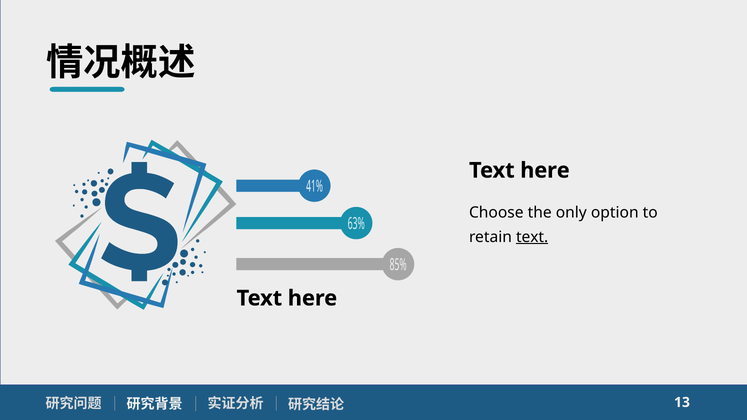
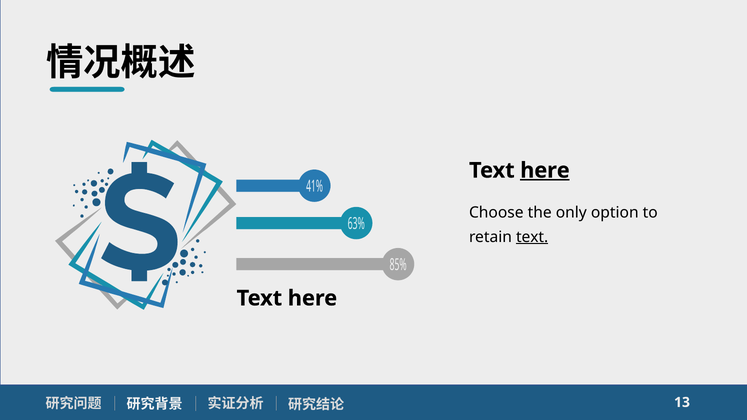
here underline: none -> present (545, 171)
